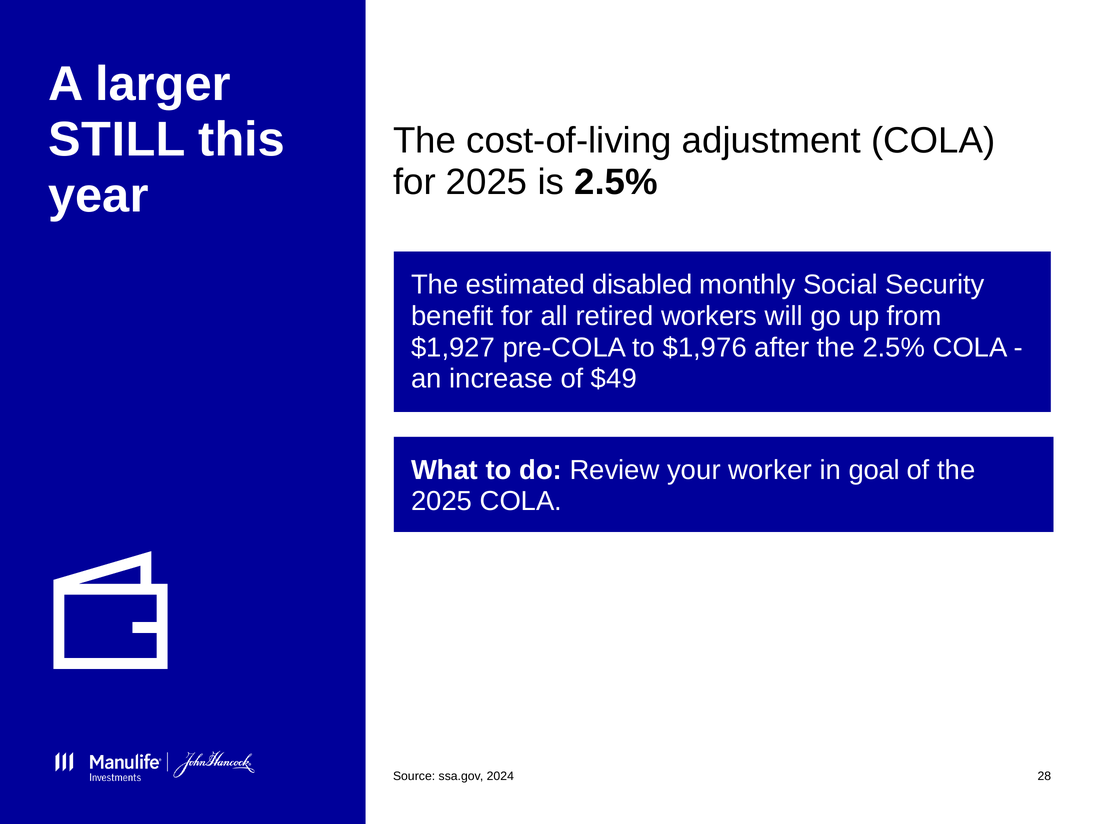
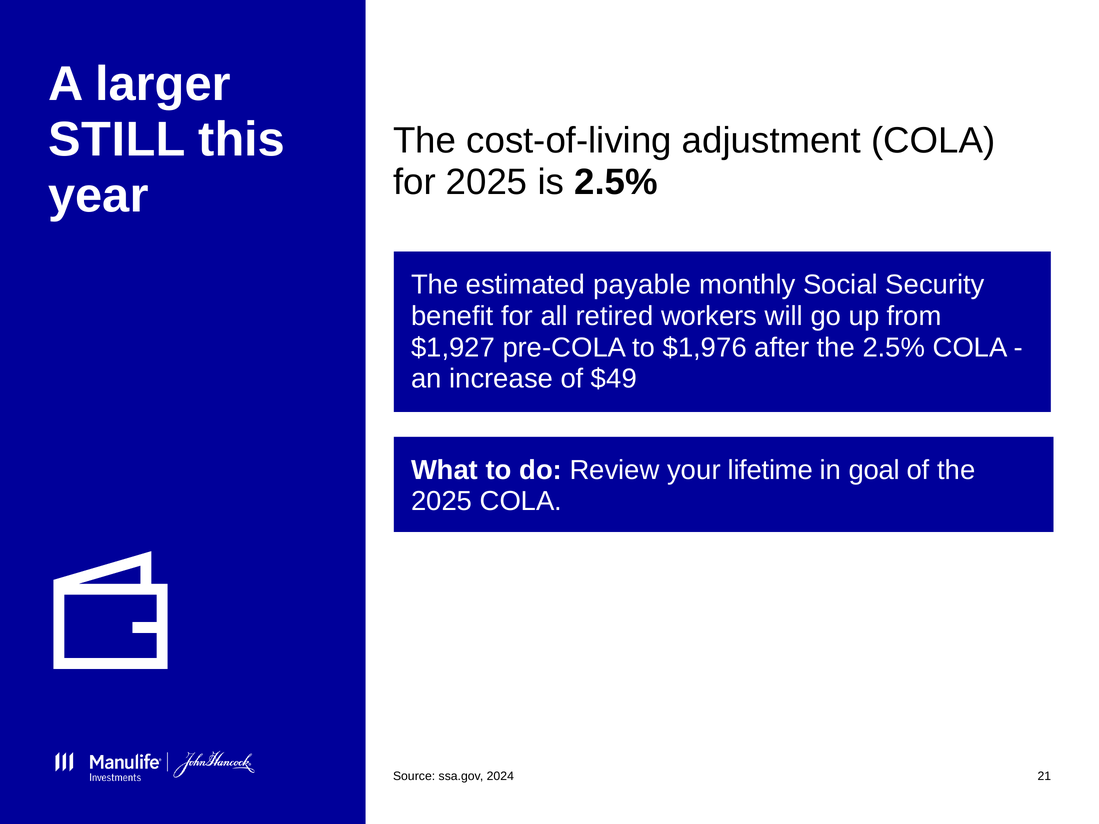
disabled: disabled -> payable (642, 285)
worker: worker -> lifetime (770, 470)
28: 28 -> 21 (1044, 776)
